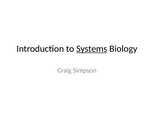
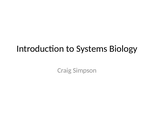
Systems underline: present -> none (92, 49)
